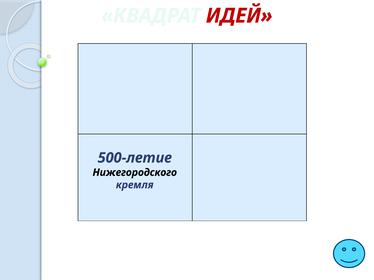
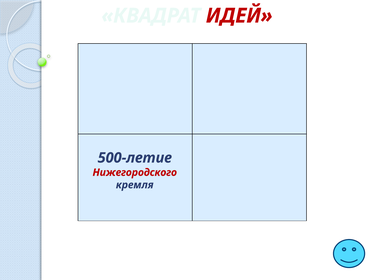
Нижегородского colour: black -> red (135, 173)
